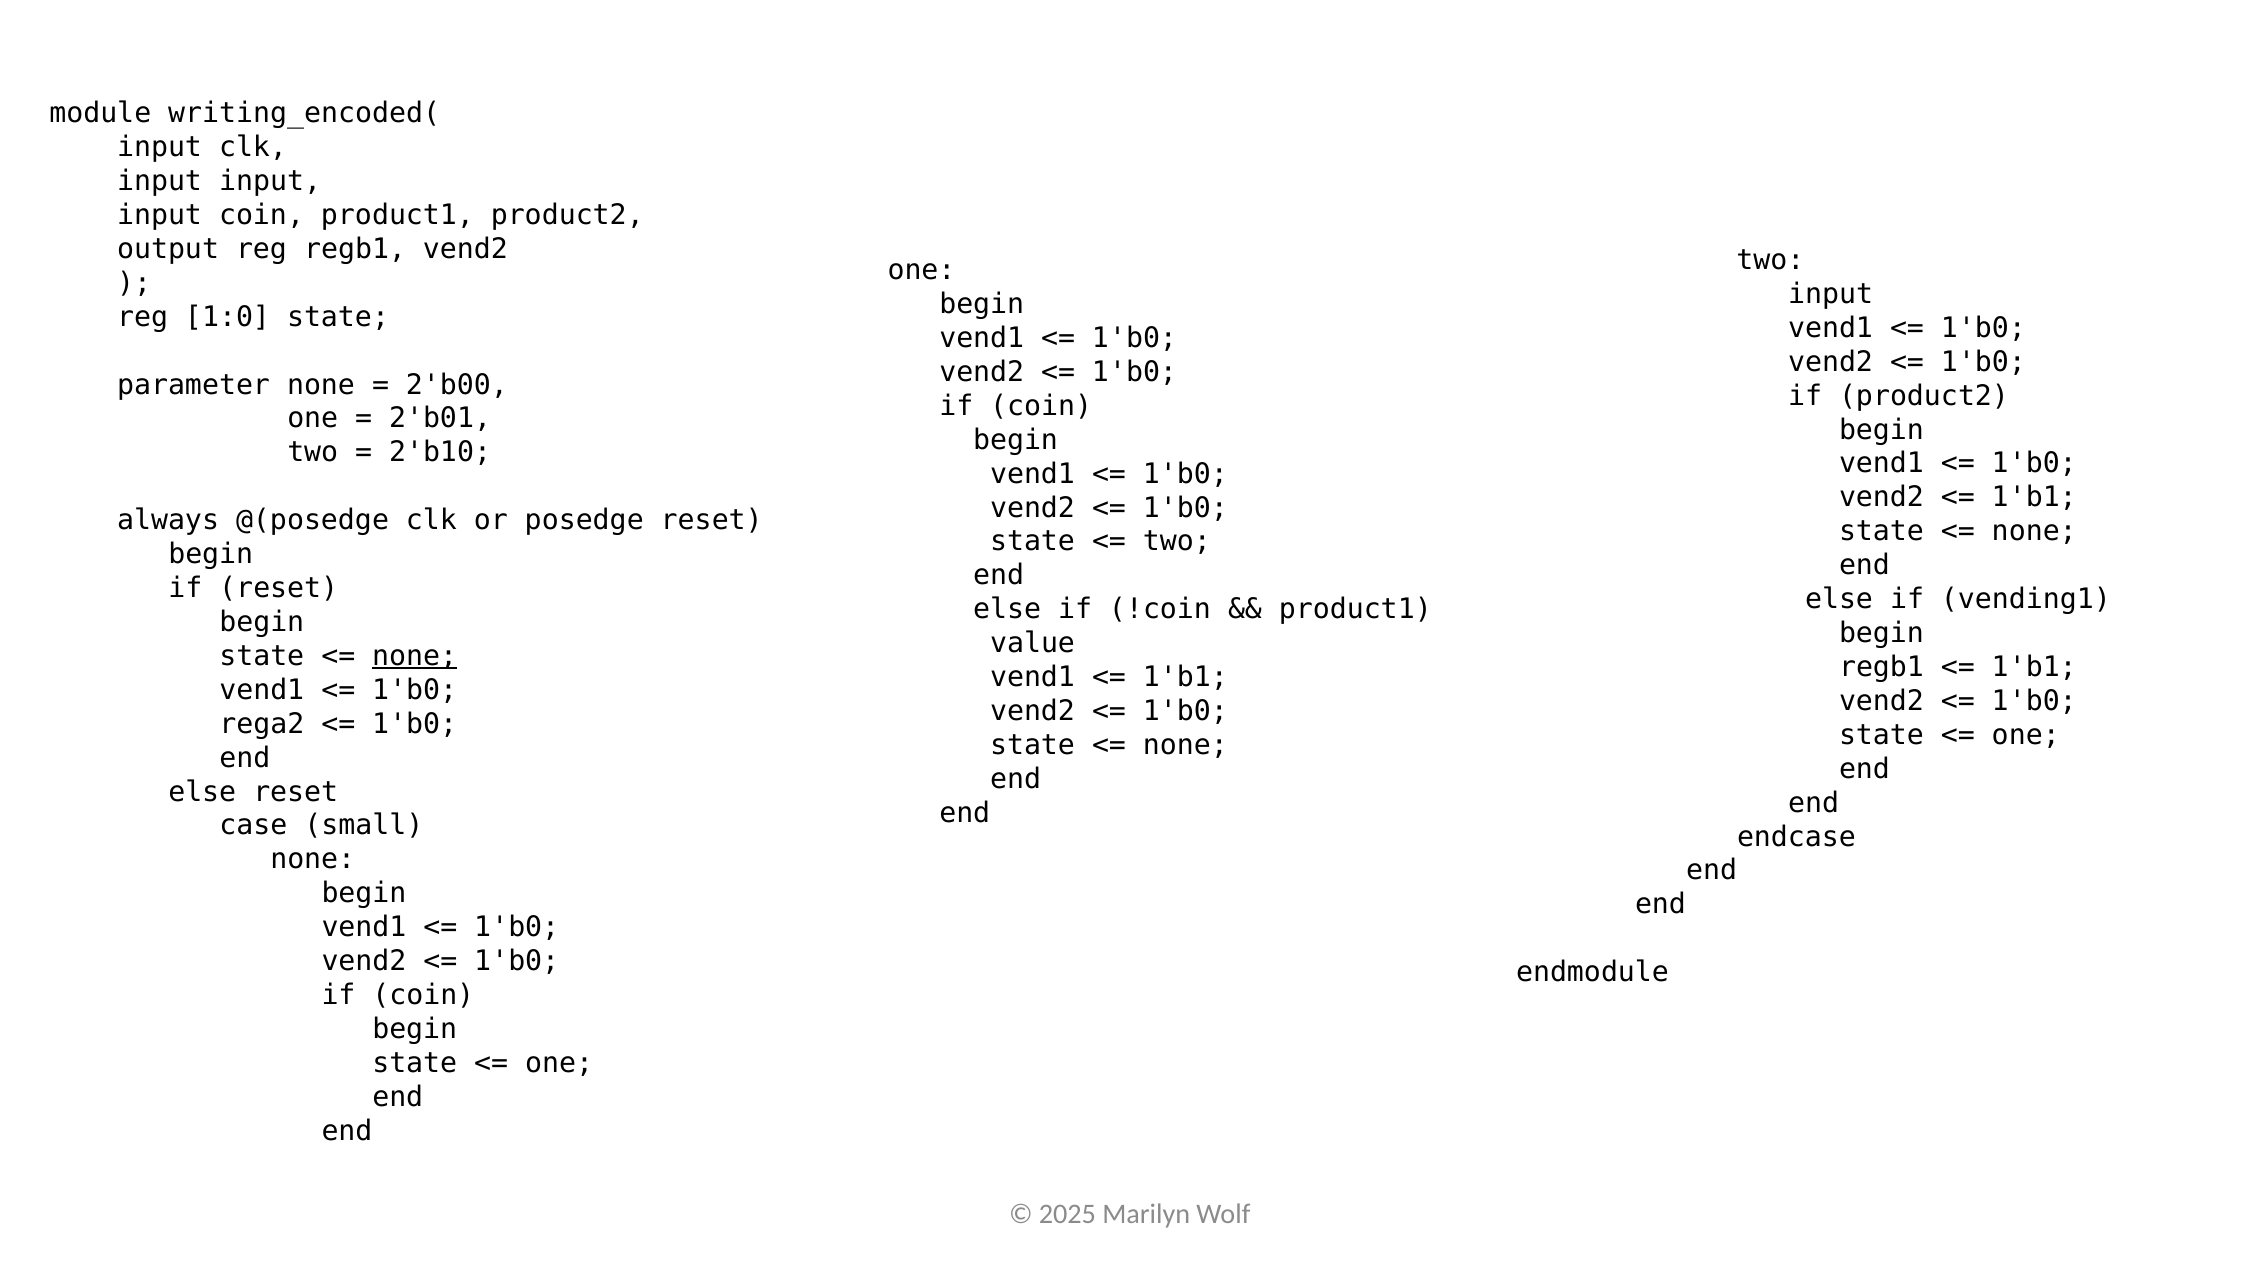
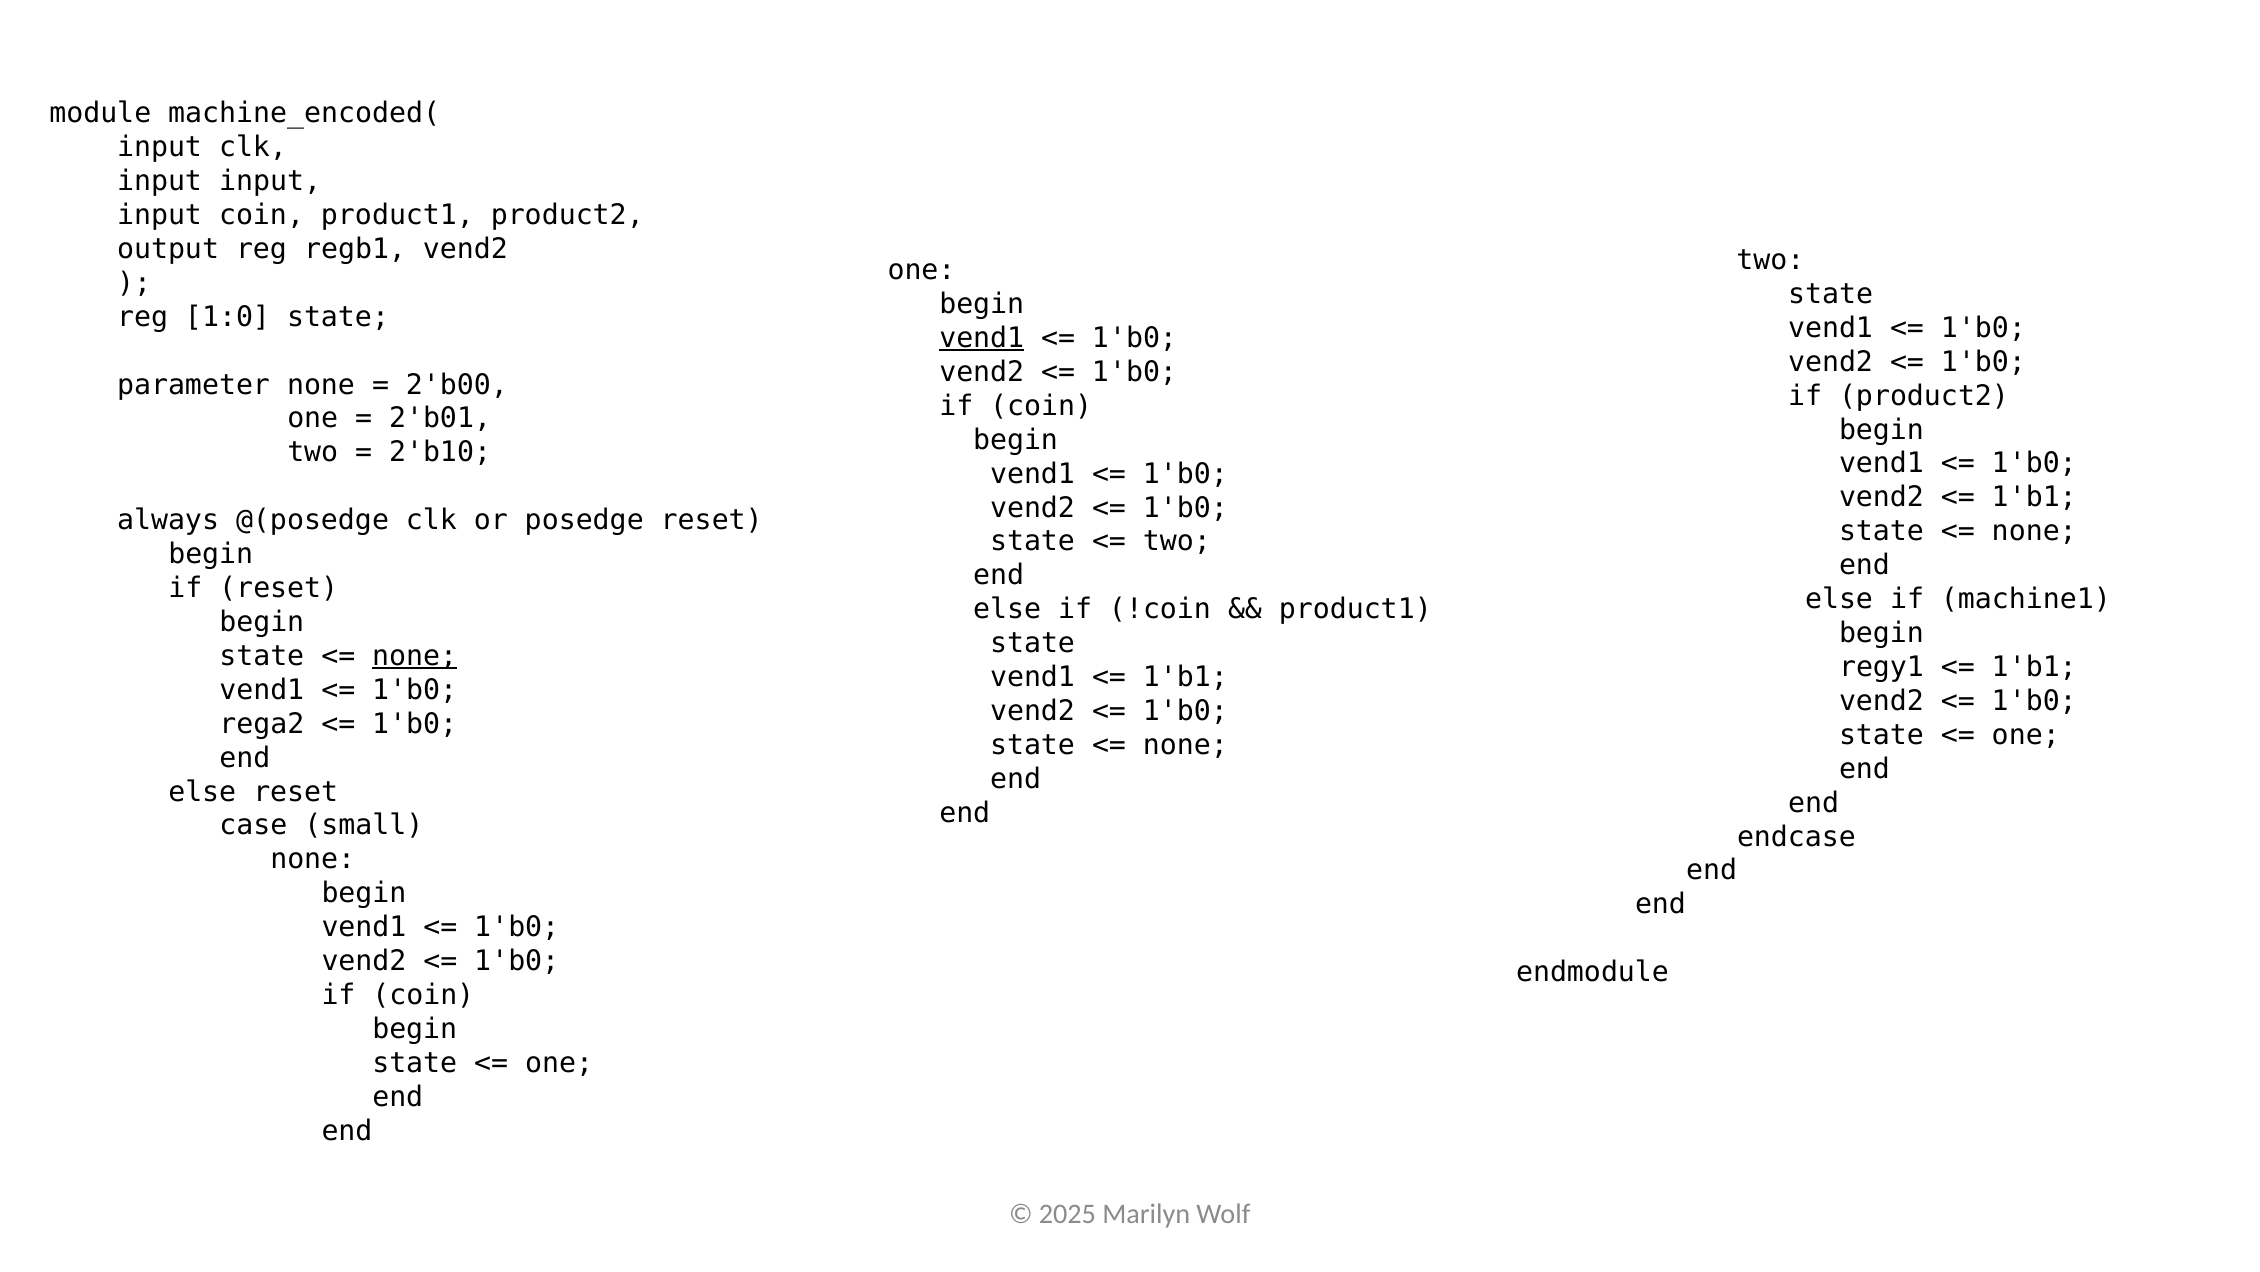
writing_encoded(: writing_encoded( -> machine_encoded( (304, 113)
input: input -> state (1831, 294)
vend1 underline: none -> present (982, 338)
vending1: vending1 -> machine1 (2026, 599)
value: value -> state (1033, 643)
regb1: regb1 -> regy1 (1881, 667)
